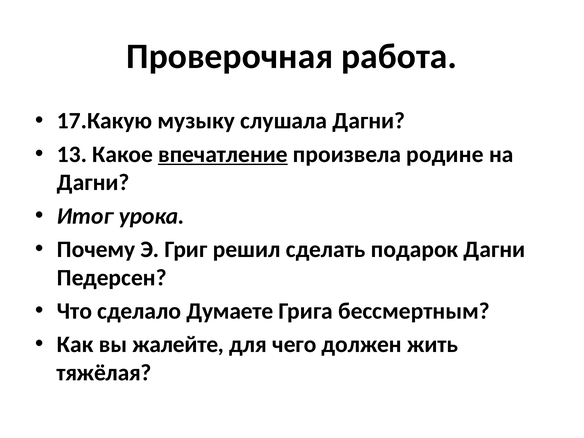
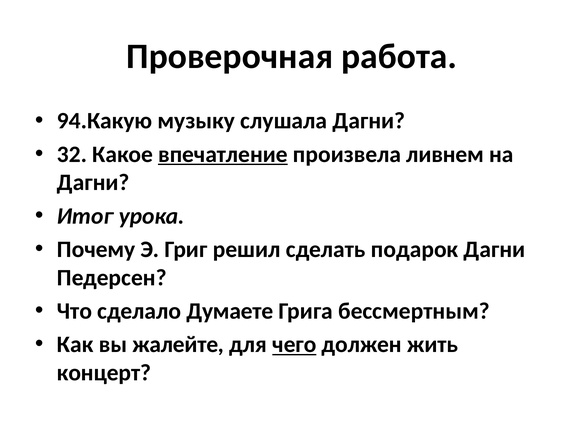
17.Какую: 17.Какую -> 94.Какую (105, 121)
13: 13 -> 32 (72, 154)
родине: родине -> ливнем (445, 154)
чего underline: none -> present (294, 345)
тяжёлая: тяжёлая -> концерт (104, 373)
